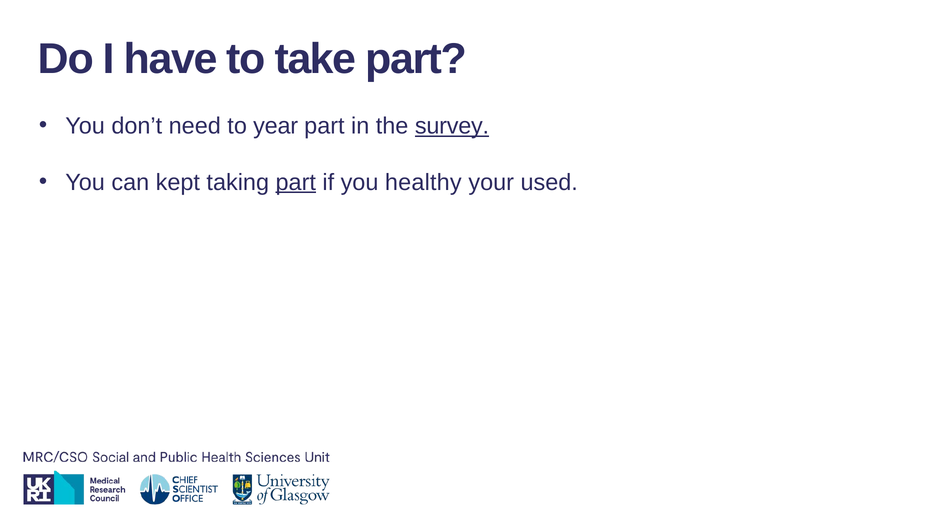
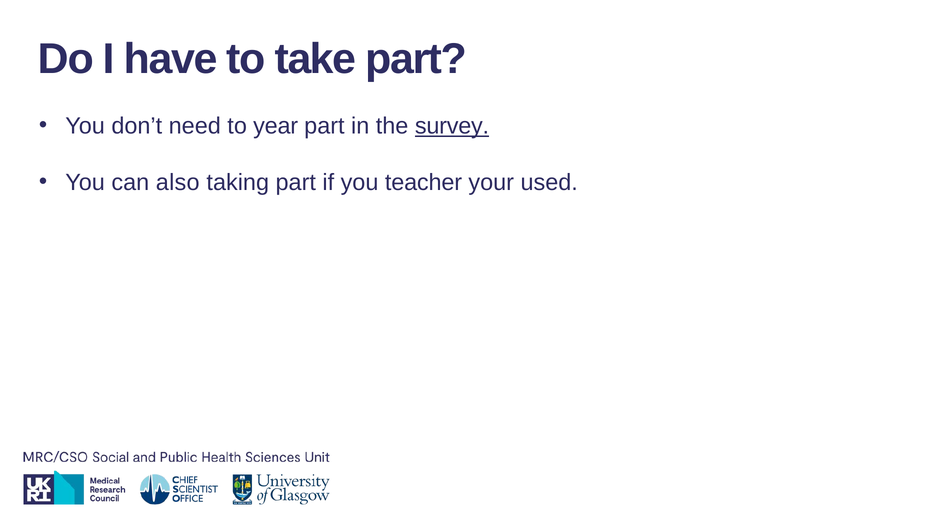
kept: kept -> also (178, 182)
part underline: present -> none (296, 182)
healthy: healthy -> teacher (424, 182)
